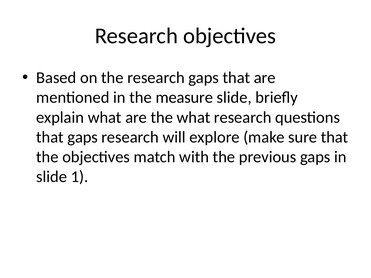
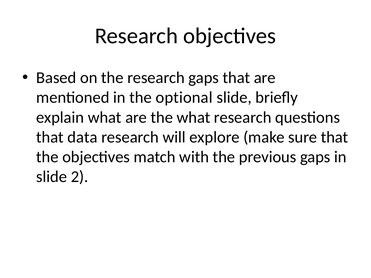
measure: measure -> optional (184, 98)
that gaps: gaps -> data (82, 137)
1: 1 -> 2 (80, 177)
